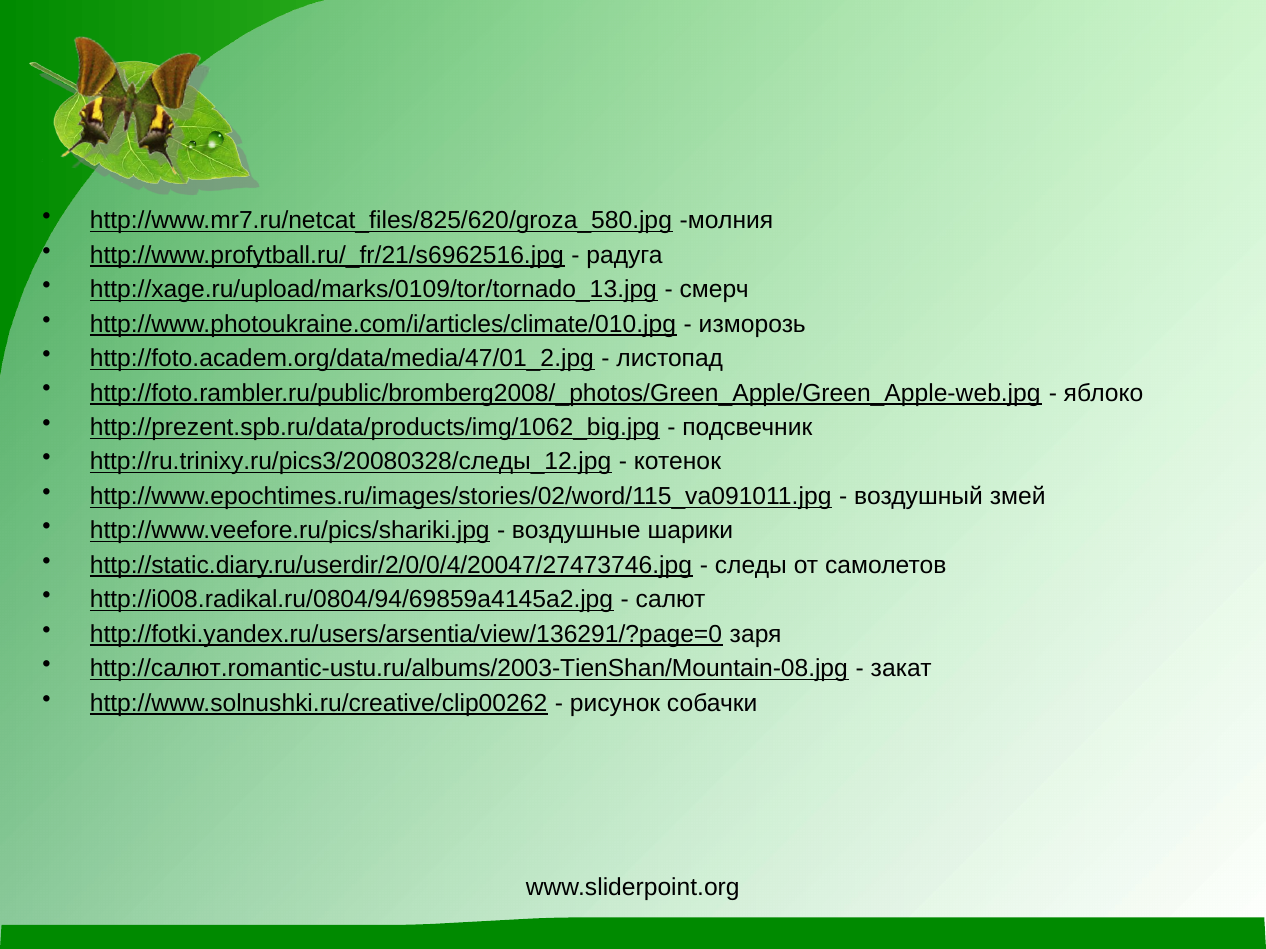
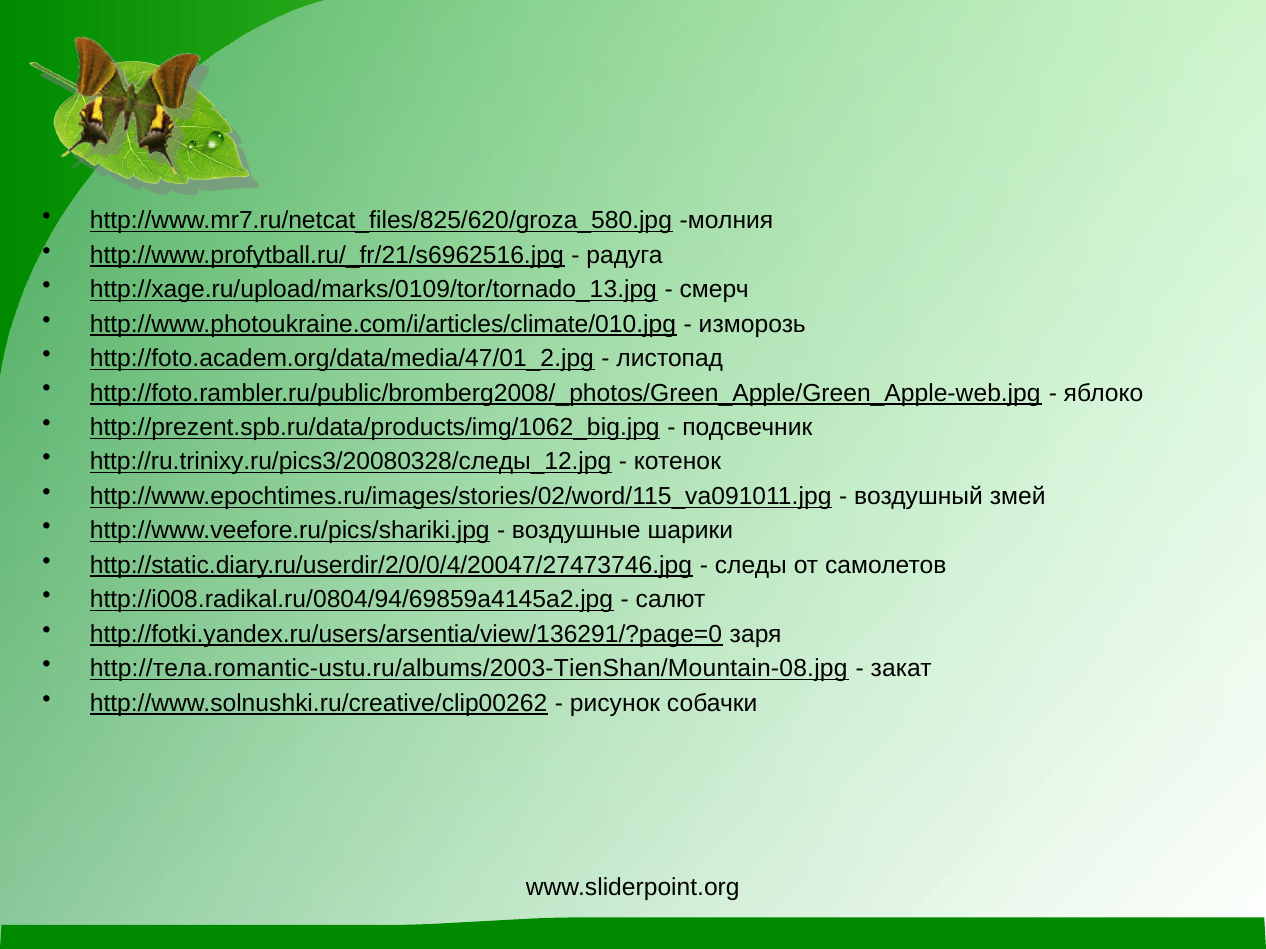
http://салют.romantic-ustu.ru/albums/2003-TienShan/Mountain-08.jpg: http://салют.romantic-ustu.ru/albums/2003-TienShan/Mountain-08.jpg -> http://тела.romantic-ustu.ru/albums/2003-TienShan/Mountain-08.jpg (469, 669)
